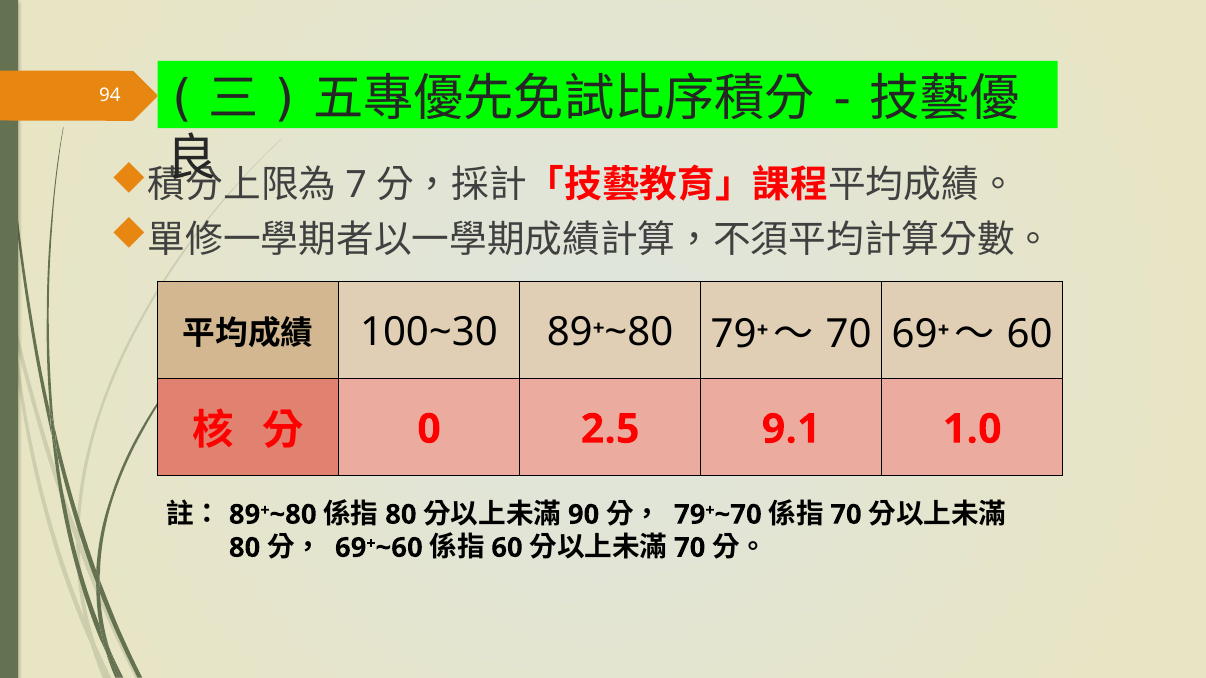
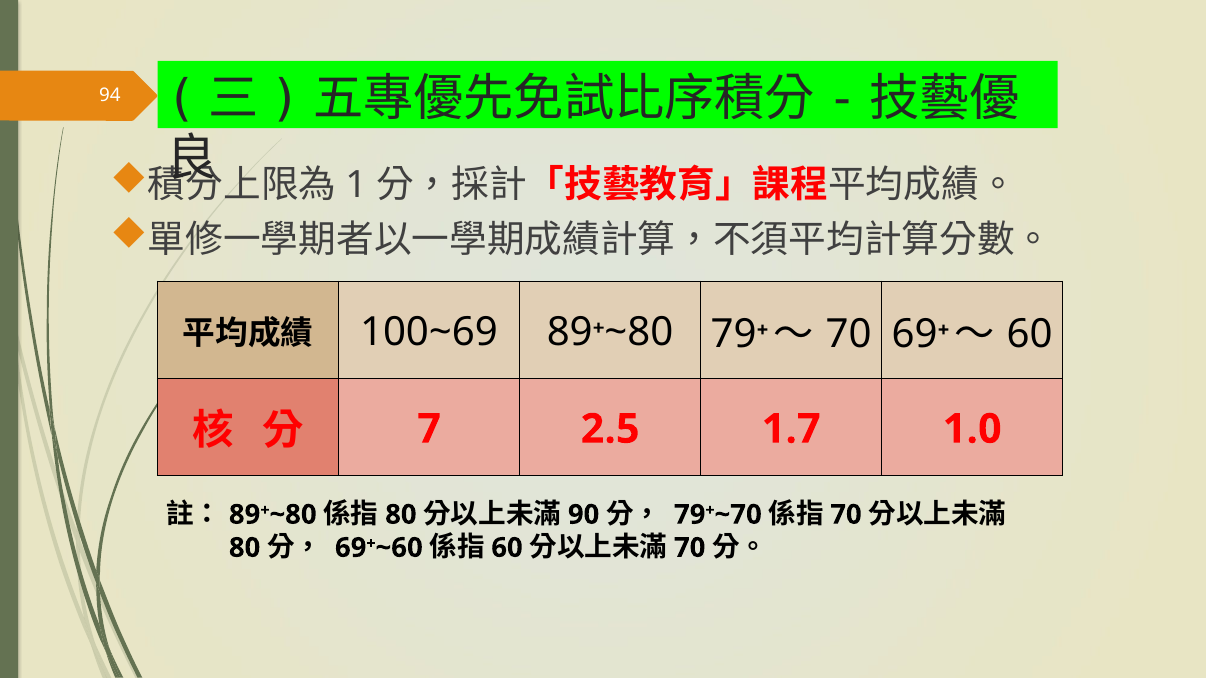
7: 7 -> 1 (356, 185)
100~30: 100~30 -> 100~69 (429, 332)
0: 0 -> 7 (429, 429)
9.1: 9.1 -> 1.7 (791, 429)
